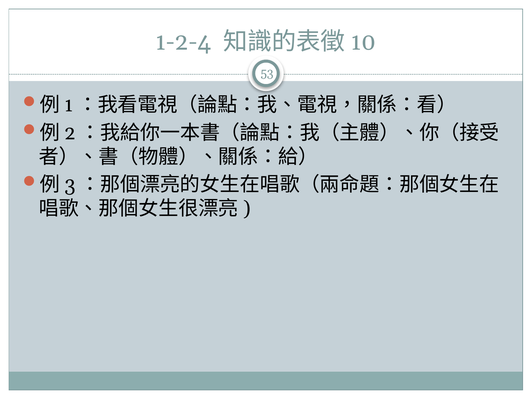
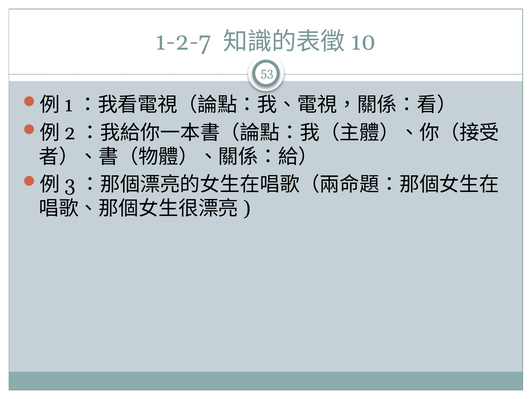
1-2-4: 1-2-4 -> 1-2-7 (183, 42)
